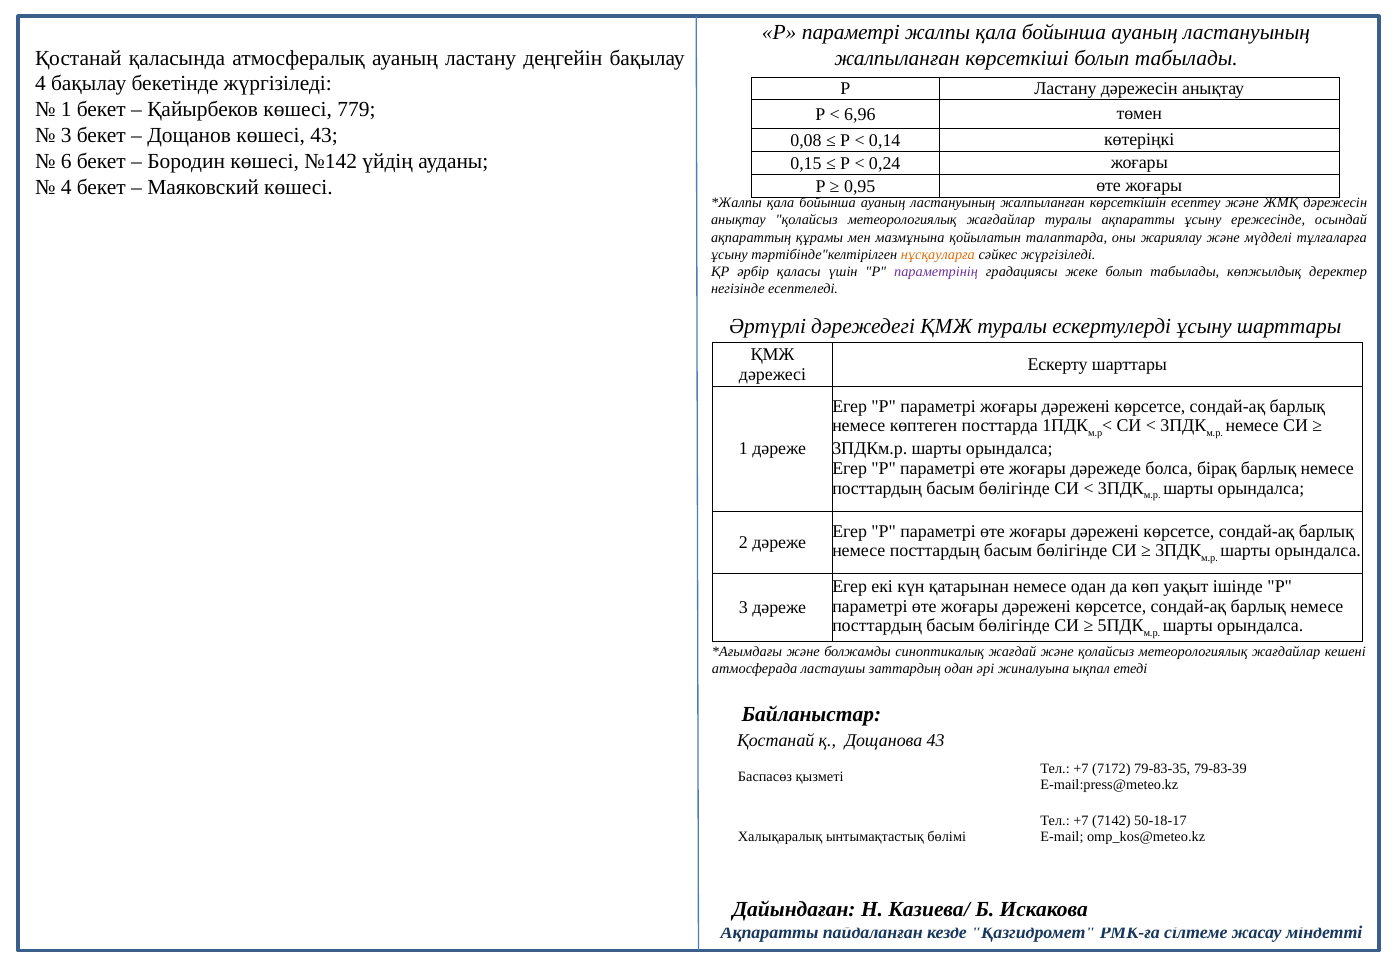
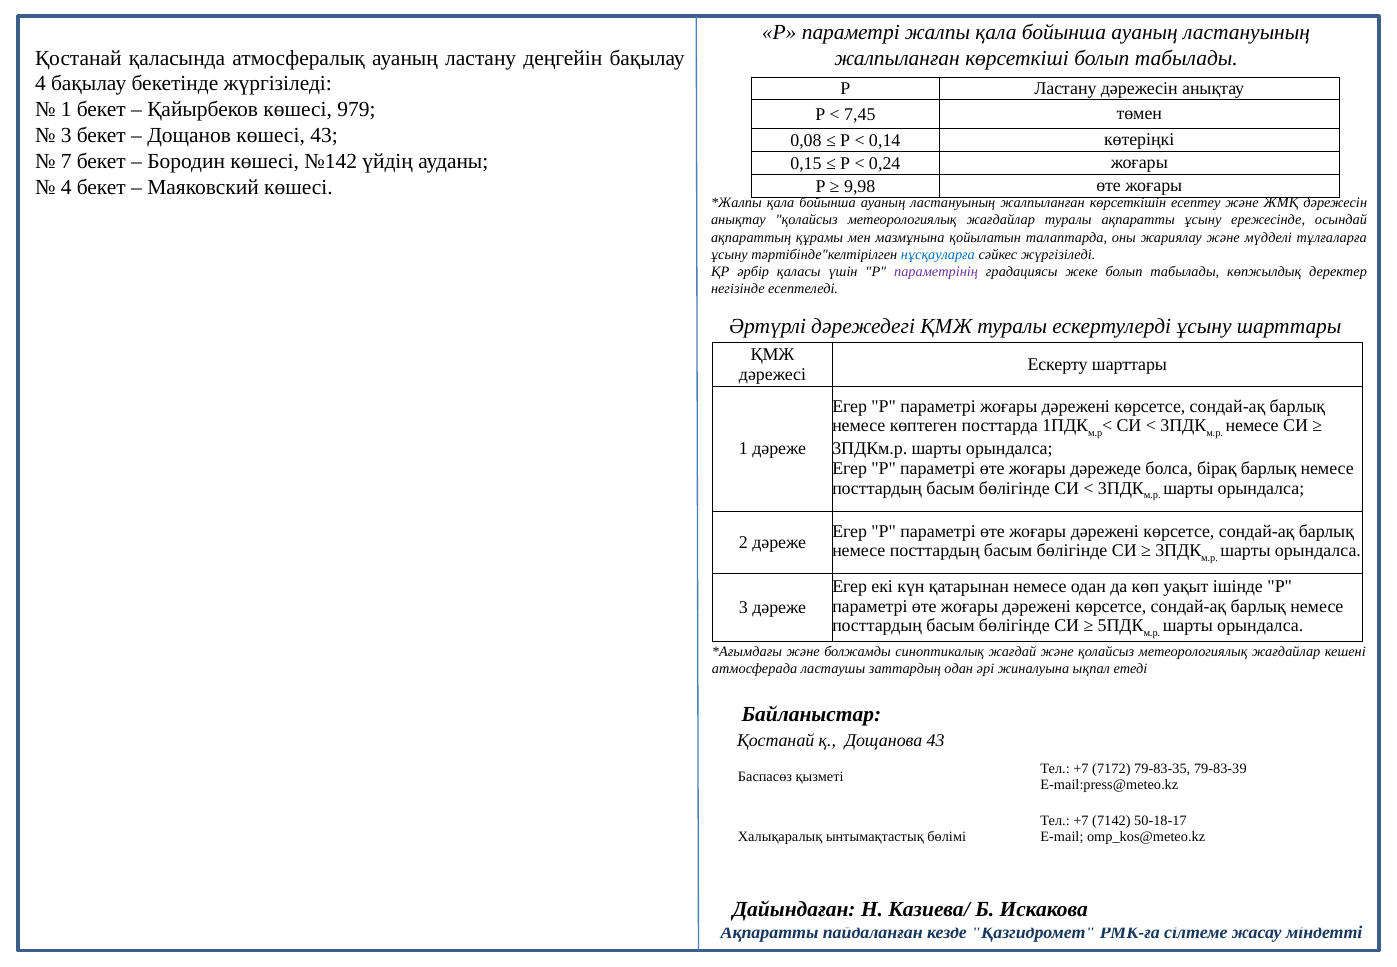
779: 779 -> 979 (356, 110)
6,96: 6,96 -> 7,45 (860, 114)
6: 6 -> 7 (66, 161)
0,95: 0,95 -> 9,98 (860, 187)
нұсқауларға colour: orange -> blue (938, 255)
